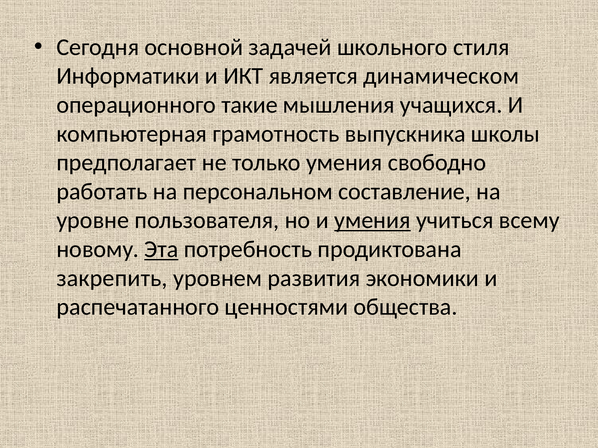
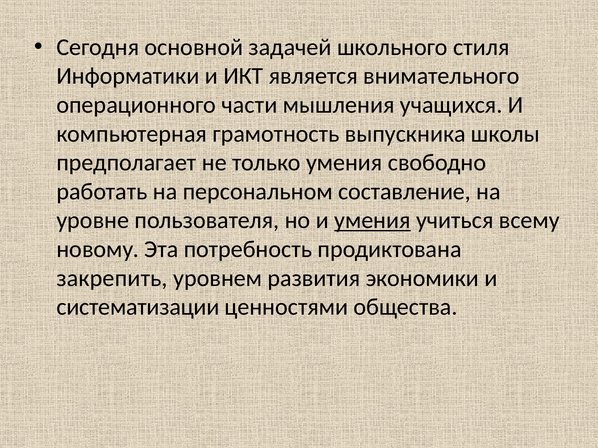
динамическом: динамическом -> внимательного (441, 76)
такие: такие -> части (249, 105)
Эта underline: present -> none (161, 250)
распечатанного: распечатанного -> систематизации (138, 307)
